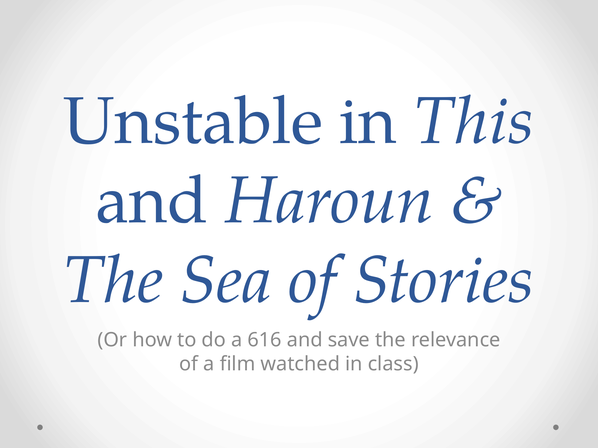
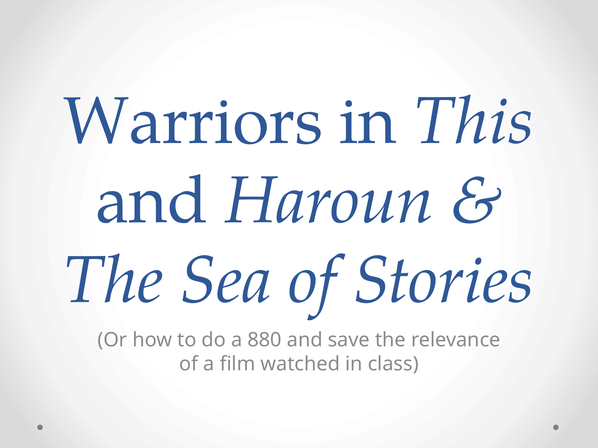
Unstable: Unstable -> Warriors (193, 121)
616: 616 -> 880 (265, 340)
